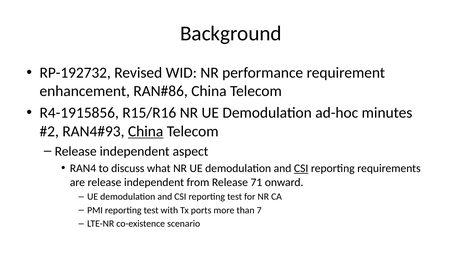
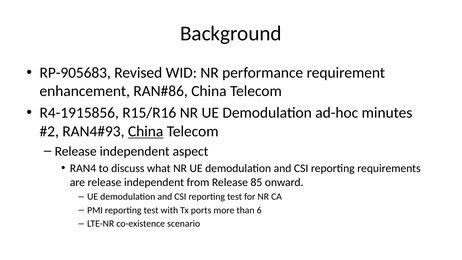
RP-192732: RP-192732 -> RP-905683 (75, 73)
CSI underline: present -> none (301, 168)
71: 71 -> 85 (256, 182)
7: 7 -> 6 (259, 210)
